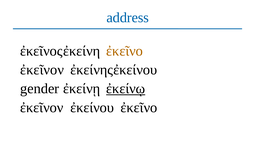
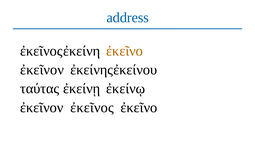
gender: gender -> ταύτας (40, 89)
ἐκείνῳ underline: present -> none (126, 89)
ἐκείνου: ἐκείνου -> ἐκεῖνος (92, 108)
